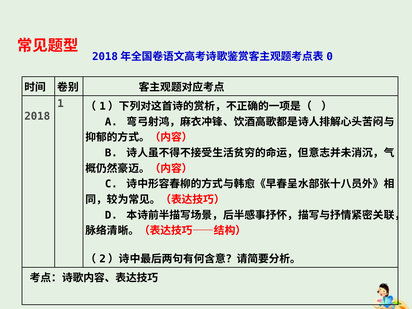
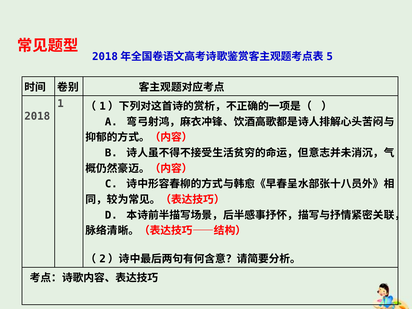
0: 0 -> 5 (330, 57)
